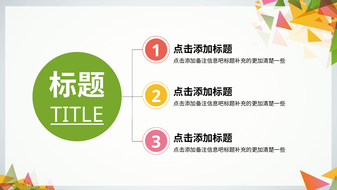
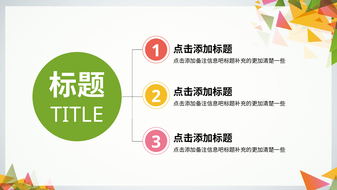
TITLE underline: present -> none (77, 115)
